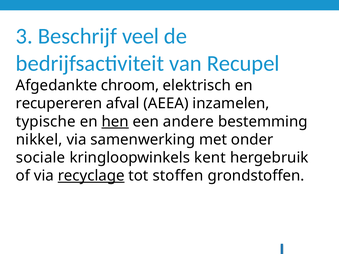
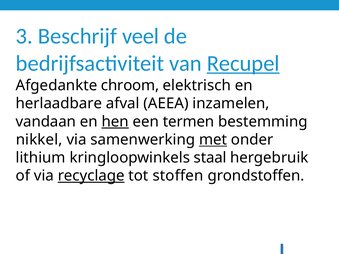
Recupel underline: none -> present (243, 63)
recupereren: recupereren -> herlaadbare (59, 104)
typische: typische -> vandaan (46, 122)
andere: andere -> termen (189, 122)
met underline: none -> present (213, 140)
sociale: sociale -> lithium (41, 158)
kent: kent -> staal (210, 158)
